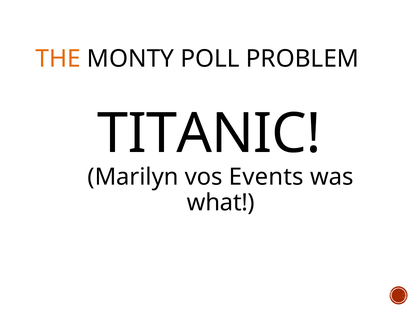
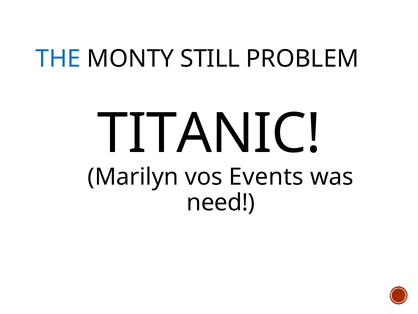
THE colour: orange -> blue (58, 59)
POLL: POLL -> STILL (210, 59)
what: what -> need (221, 202)
